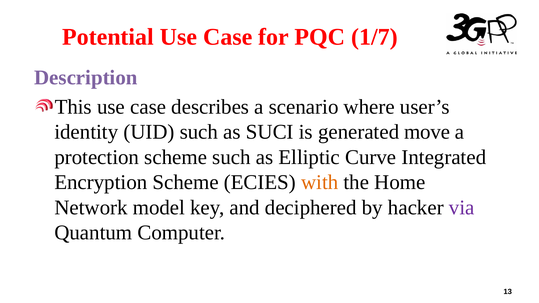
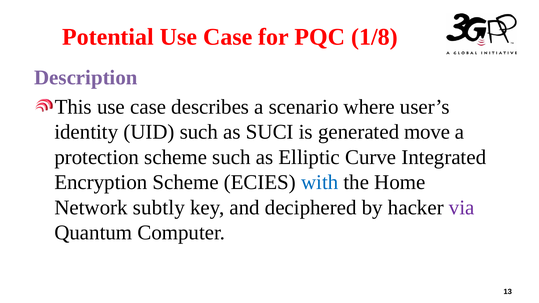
1/7: 1/7 -> 1/8 (375, 37)
with colour: orange -> blue (320, 182)
model: model -> subtly (159, 208)
